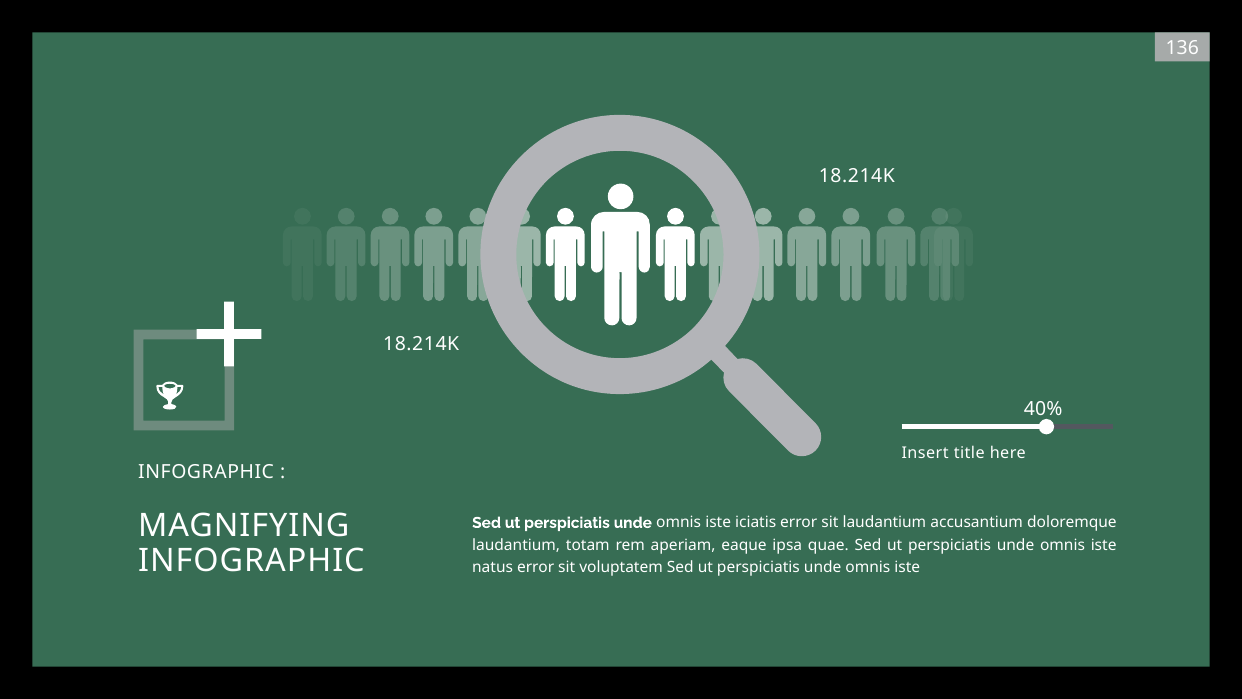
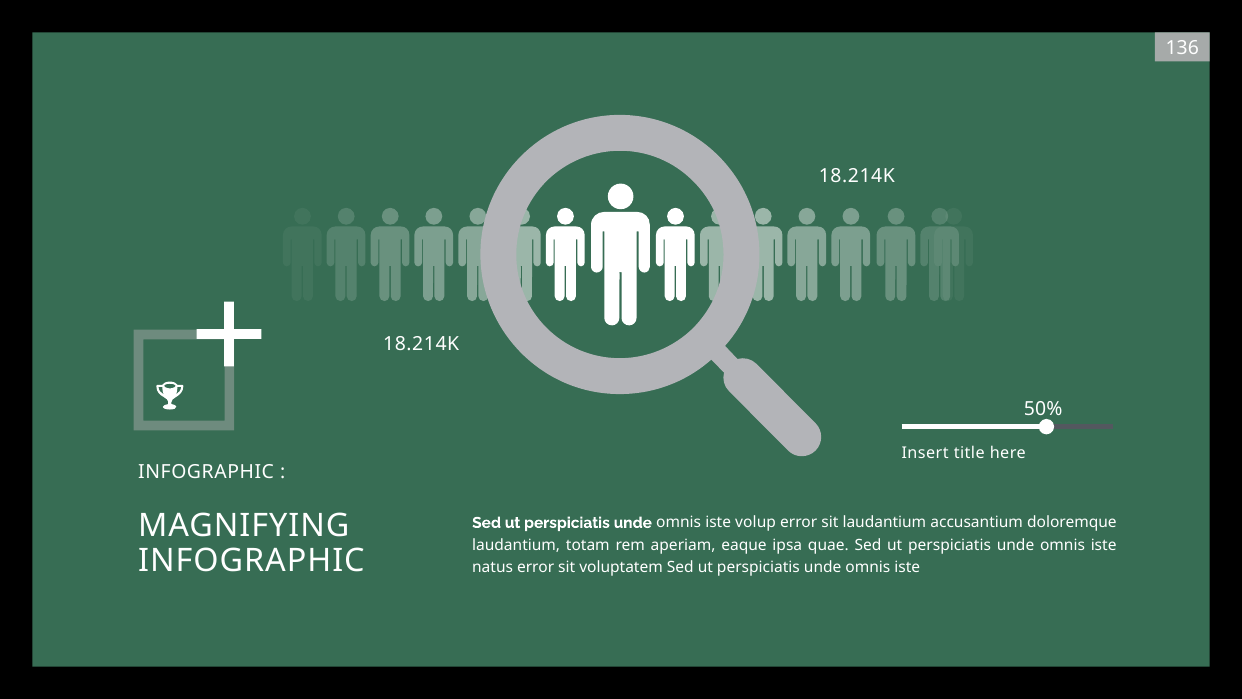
40%: 40% -> 50% (1043, 409)
iciatis: iciatis -> volup (756, 522)
